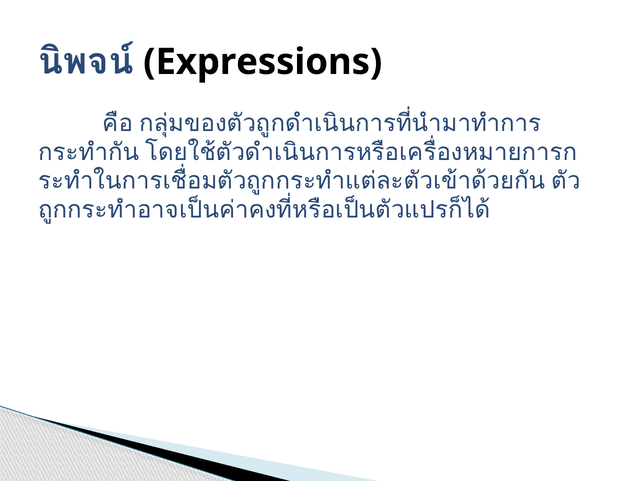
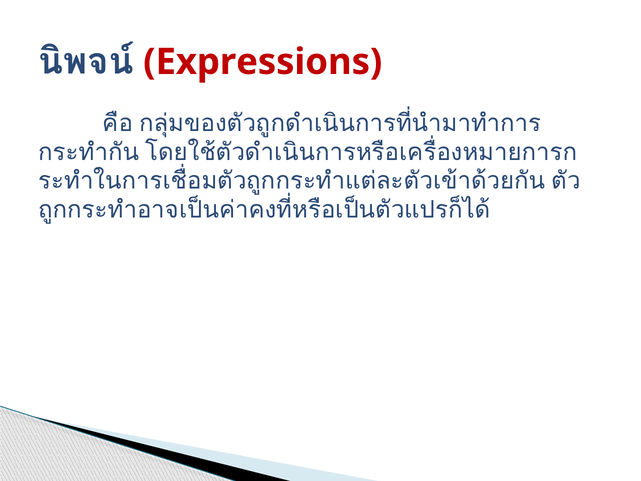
Expressions colour: black -> red (263, 62)
